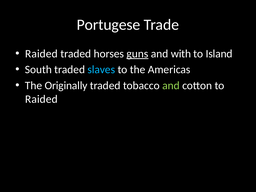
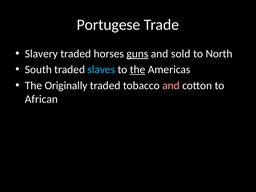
Raided: Raided -> Slavery (41, 54)
with: with -> sold (181, 54)
Island: Island -> North (219, 54)
the underline: none -> present (138, 70)
and colour: light green -> pink (171, 86)
Raided: Raided -> African (41, 99)
